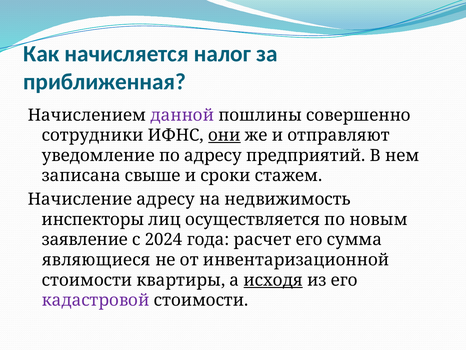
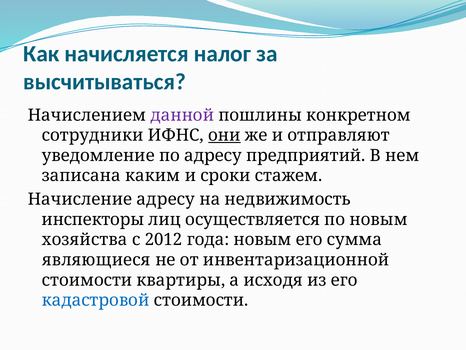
приближенная: приближенная -> высчитываться (105, 82)
совершенно: совершенно -> конкретном (359, 115)
свыше: свыше -> каким (153, 176)
заявление: заявление -> хозяйства (85, 239)
2024: 2024 -> 2012 (164, 239)
года расчет: расчет -> новым (263, 239)
исходя underline: present -> none (273, 280)
кадастровой colour: purple -> blue (96, 300)
